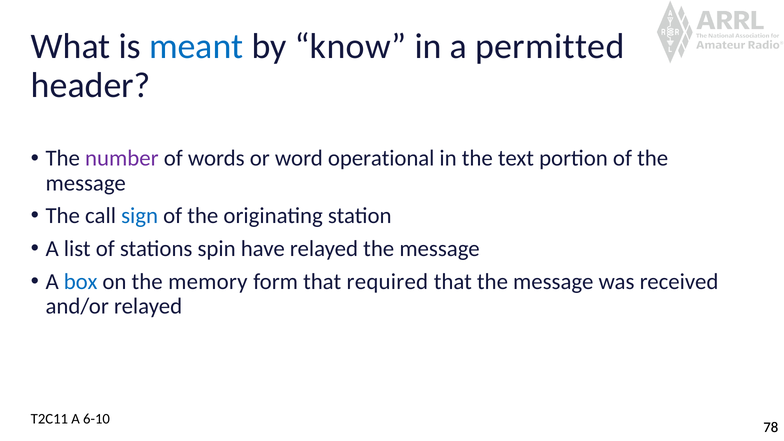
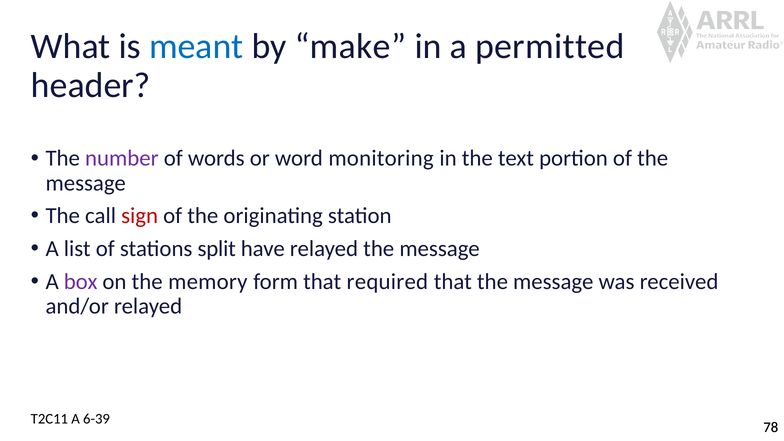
know: know -> make (350, 46)
operational: operational -> monitoring (381, 158)
sign colour: blue -> red (140, 216)
spin: spin -> split (217, 249)
box colour: blue -> purple (81, 281)
6-10: 6-10 -> 6-39 (97, 419)
